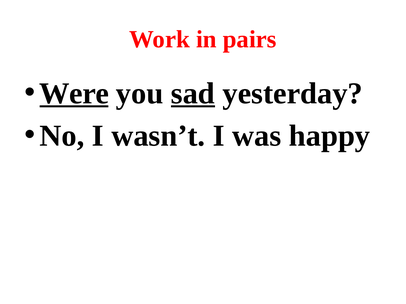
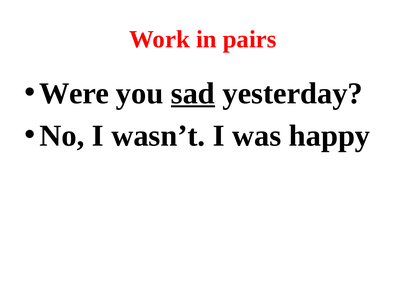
Were underline: present -> none (74, 93)
